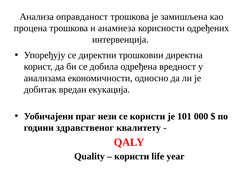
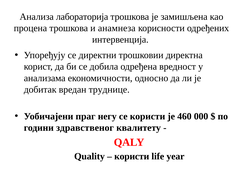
оправданост: оправданост -> лабораторија (82, 17)
екукација: екукација -> труднице (109, 89)
нези: нези -> негу (107, 116)
101: 101 -> 460 (184, 116)
